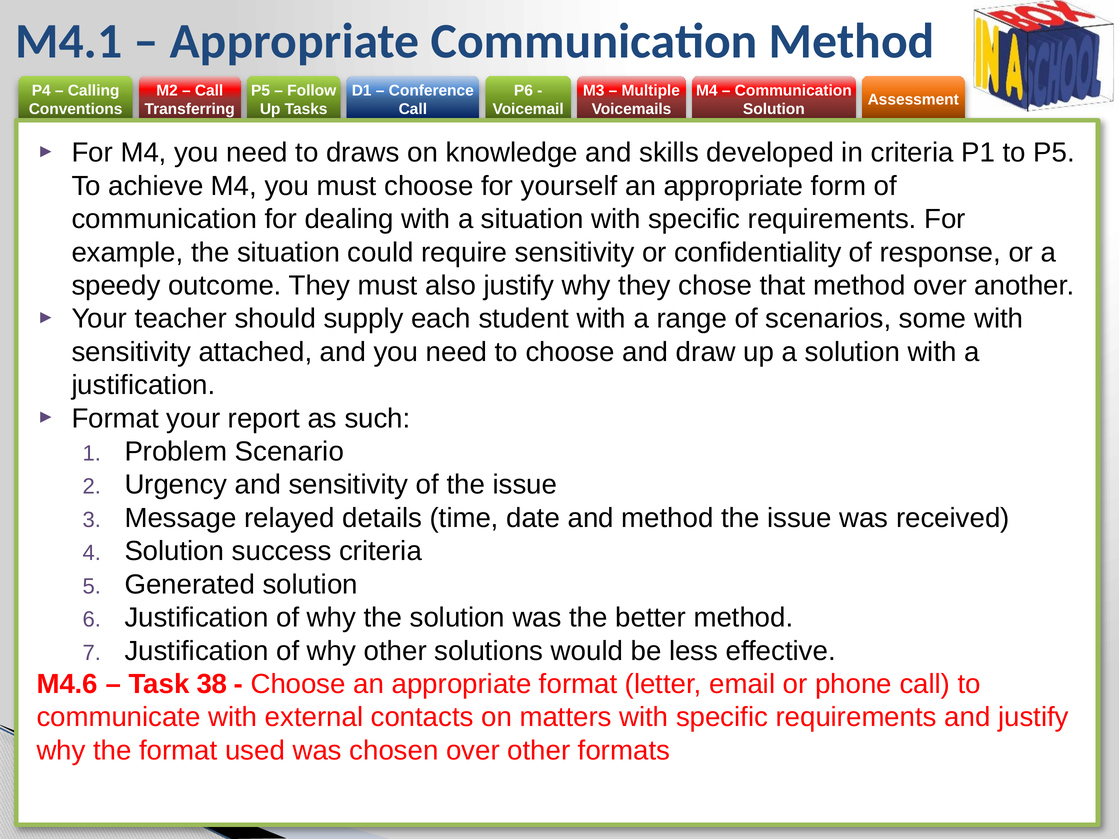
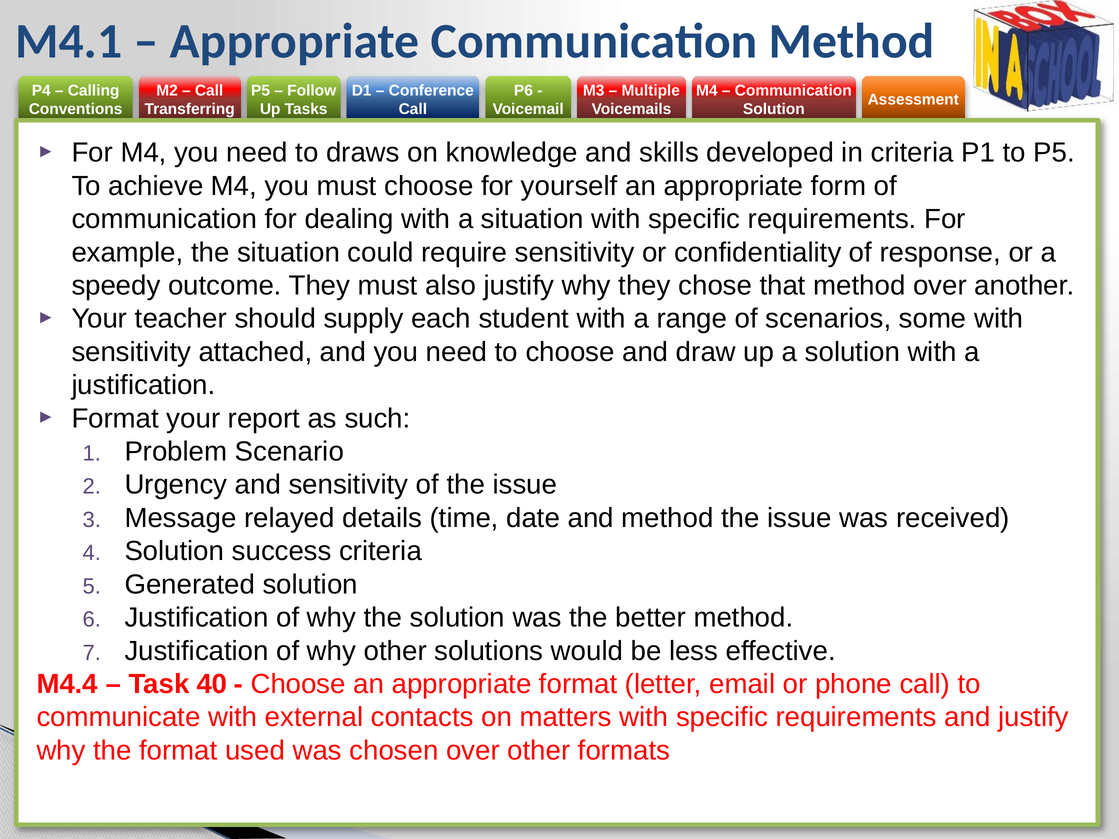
M4.6: M4.6 -> M4.4 (67, 684)
38: 38 -> 40 (212, 684)
